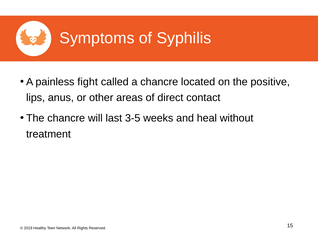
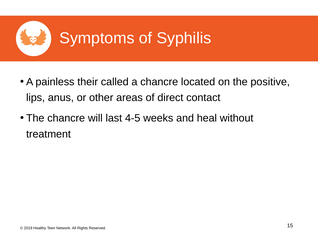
fight: fight -> their (88, 82)
3-5: 3-5 -> 4-5 (133, 118)
